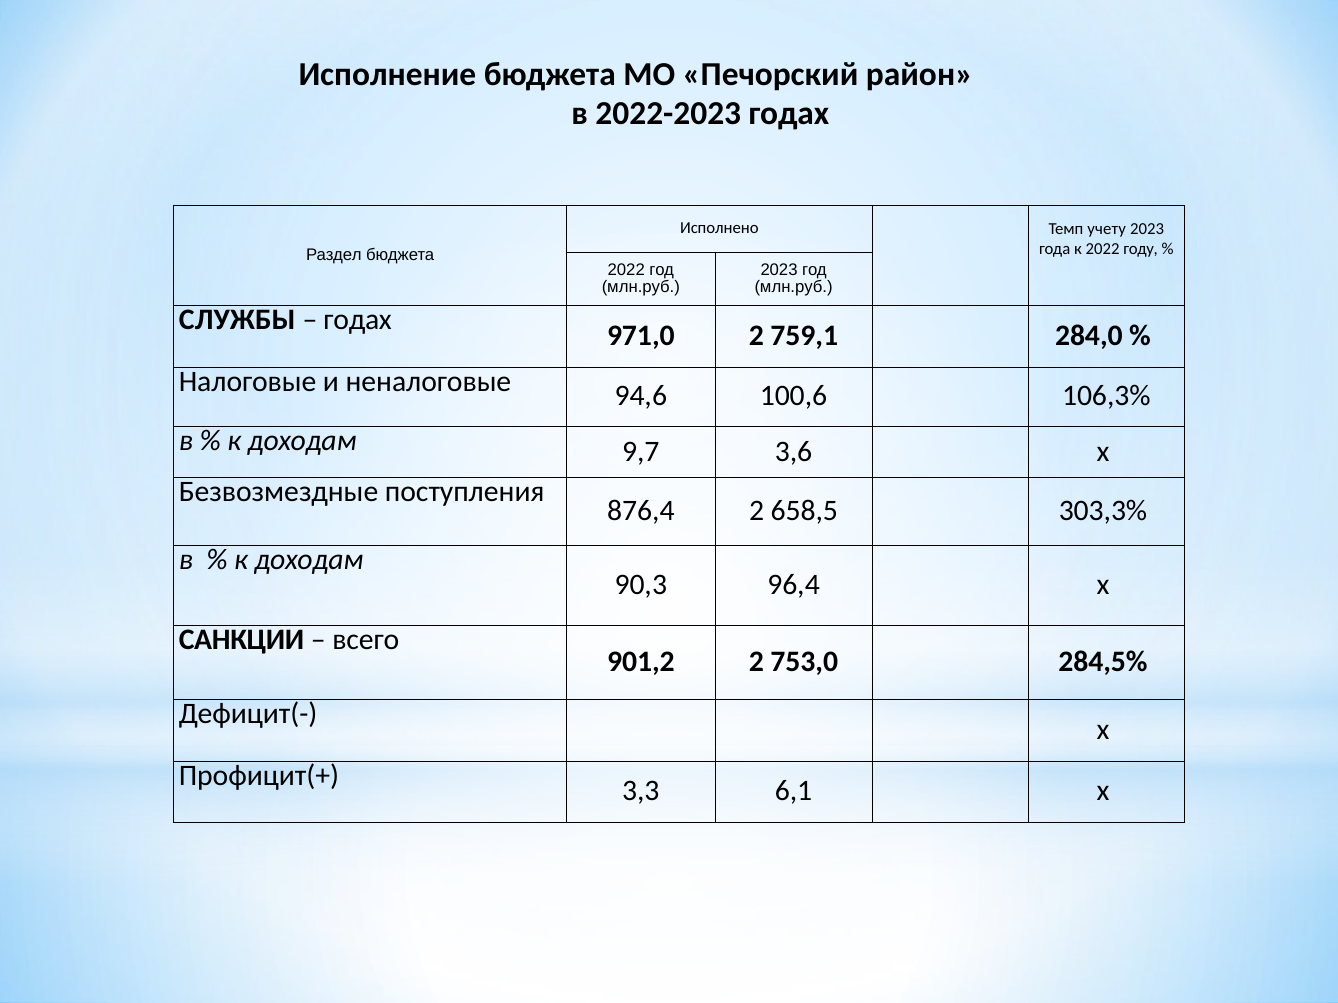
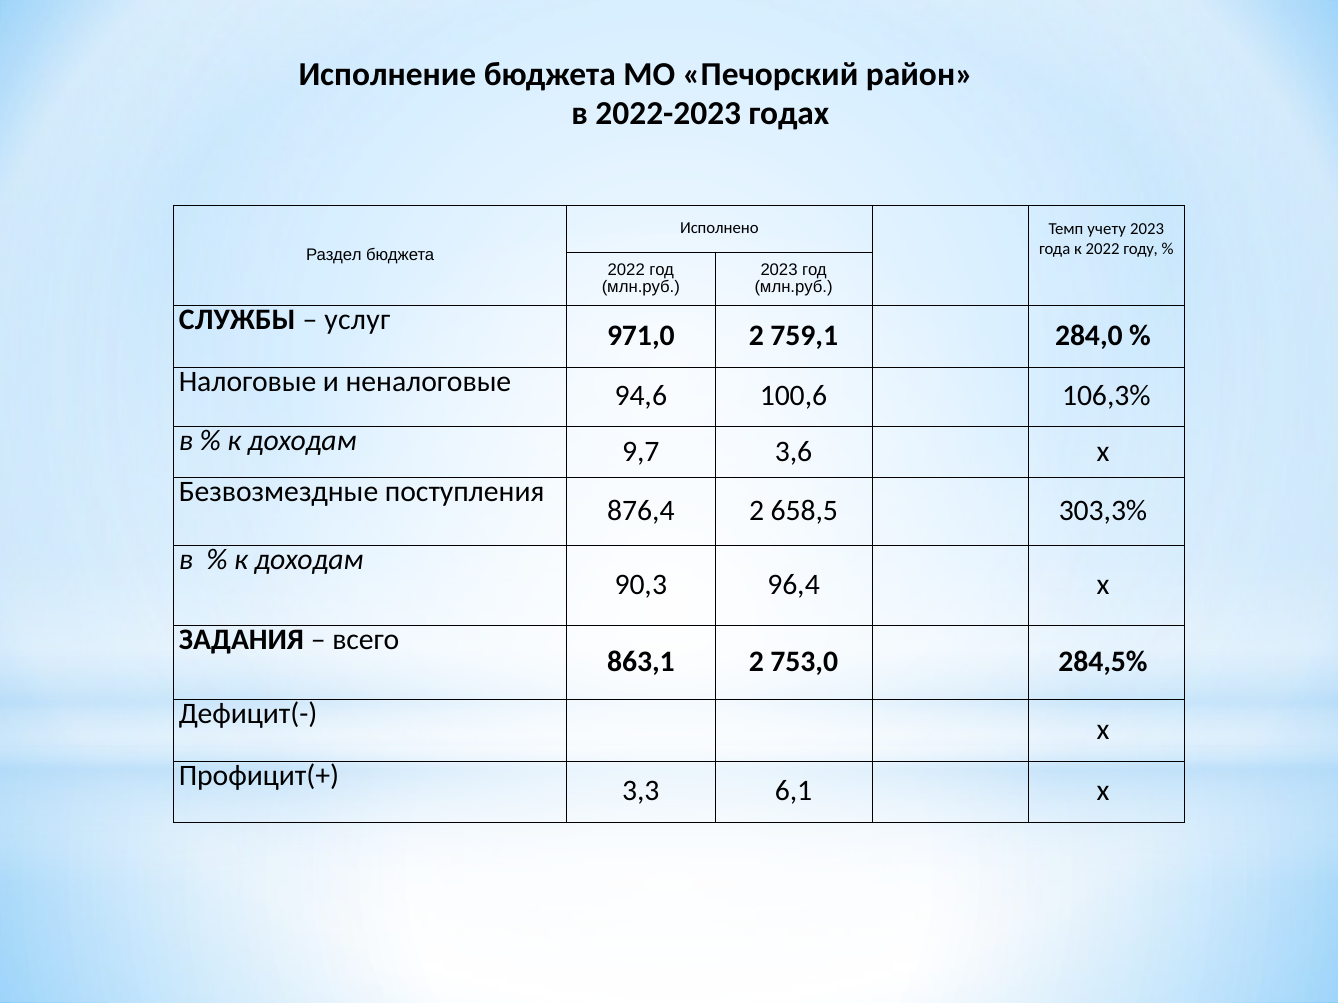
годах: годах -> услуг (357, 320)
САНКЦИИ: САНКЦИИ -> ЗАДАНИЯ (241, 640)
901,2: 901,2 -> 863,1 (641, 662)
